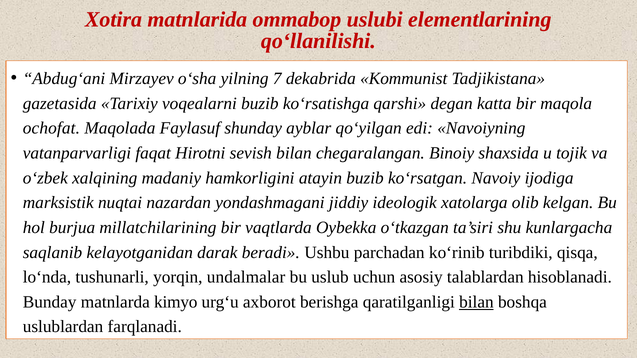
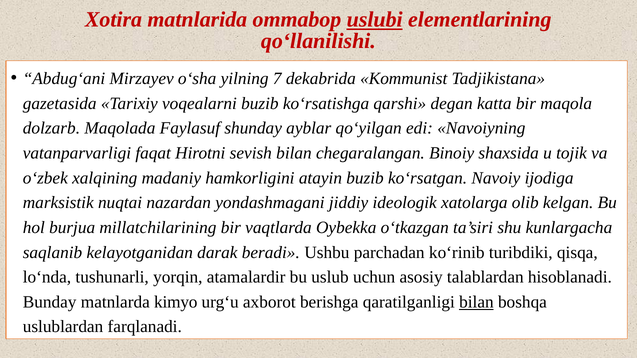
uslubi underline: none -> present (375, 20)
ochofat: ochofat -> dolzarb (51, 128)
undalmalar: undalmalar -> atamalardir (246, 277)
